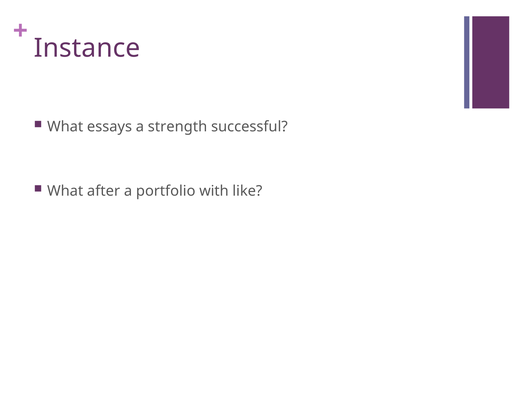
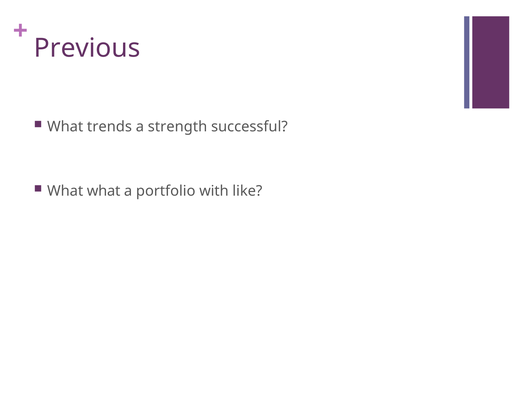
Instance: Instance -> Previous (87, 48)
essays: essays -> trends (109, 126)
What after: after -> what (104, 191)
